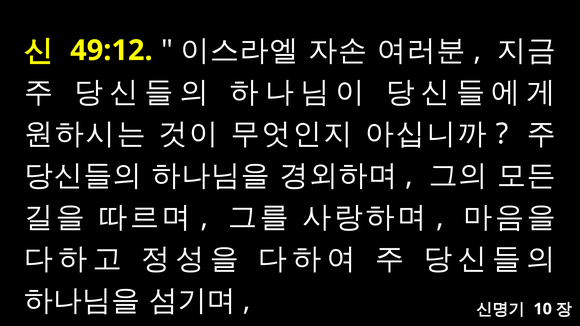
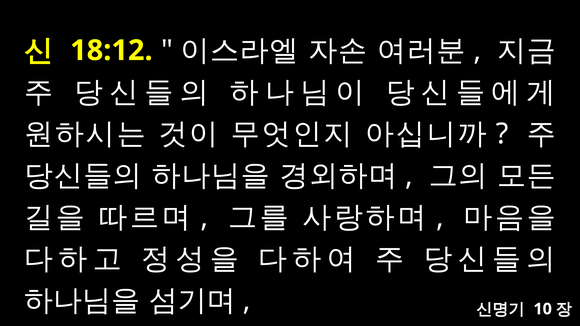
49:12: 49:12 -> 18:12 (111, 51)
